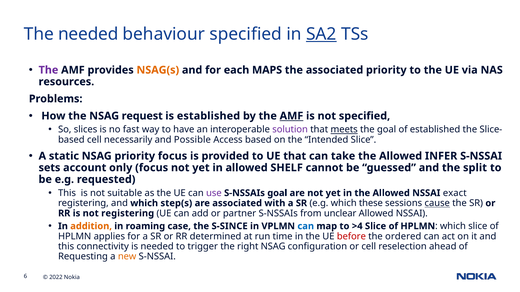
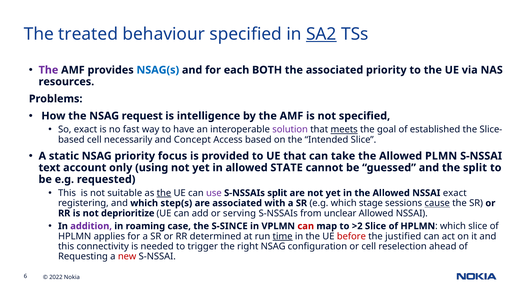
The needed: needed -> treated (88, 34)
NSAG(s colour: orange -> blue (158, 70)
MAPS: MAPS -> BOTH (267, 70)
is established: established -> intelligence (209, 116)
AMF underline: present -> none (291, 116)
So slices: slices -> exact (86, 130)
Possible: Possible -> Concept (192, 140)
INFER: INFER -> PLMN (441, 156)
sets: sets -> text (49, 168)
only focus: focus -> using (152, 168)
SHELF: SHELF -> STATE (287, 168)
the underline: none -> present (164, 193)
S-NSSAIs goal: goal -> split (277, 193)
these: these -> stage (371, 203)
not registering: registering -> deprioritize (128, 214)
partner: partner -> serving (240, 214)
addition colour: orange -> purple (91, 226)
can colour: blue -> red (306, 226)
>4: >4 -> >2 (357, 226)
time underline: none -> present (283, 237)
ordered: ordered -> justified (403, 237)
new colour: orange -> red (127, 257)
